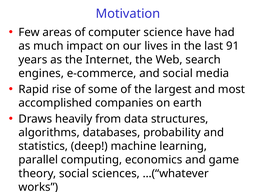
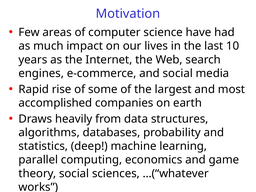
91: 91 -> 10 (233, 46)
